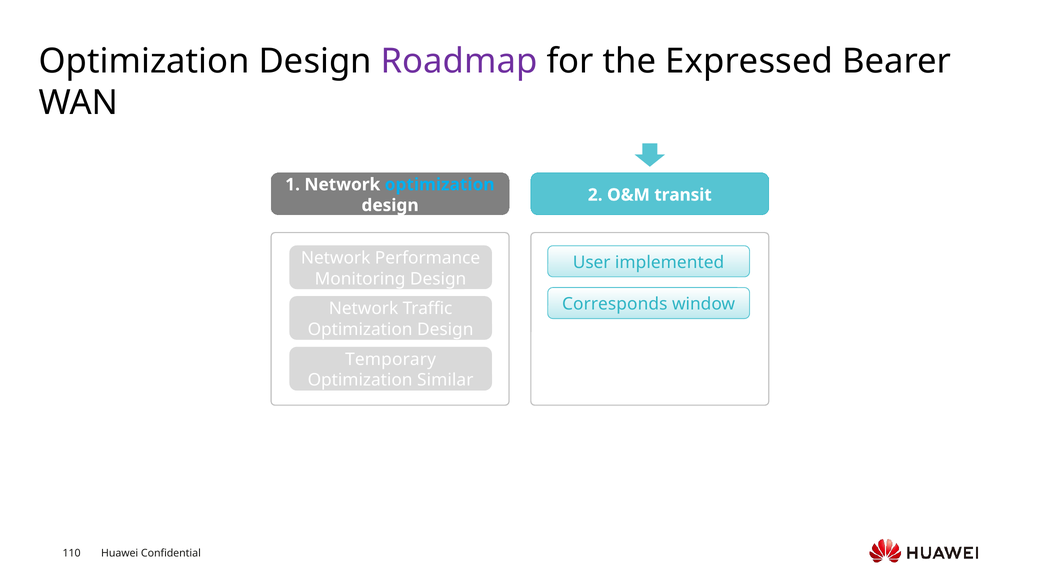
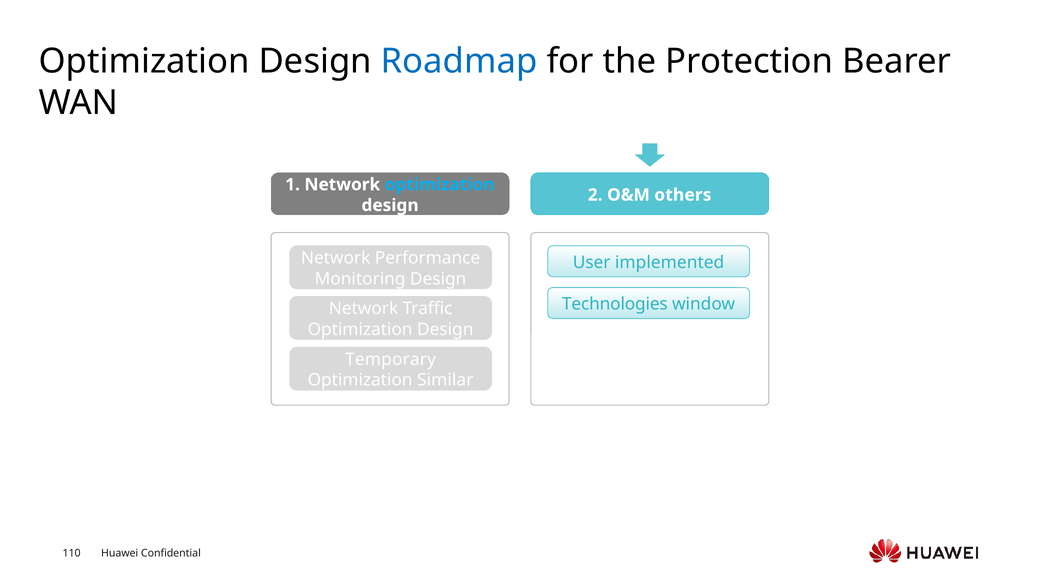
Roadmap colour: purple -> blue (459, 61)
Expressed: Expressed -> Protection (749, 61)
transit: transit -> others (683, 195)
Corresponds: Corresponds -> Technologies (615, 304)
